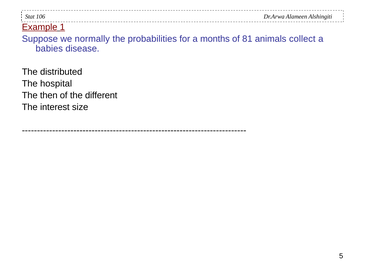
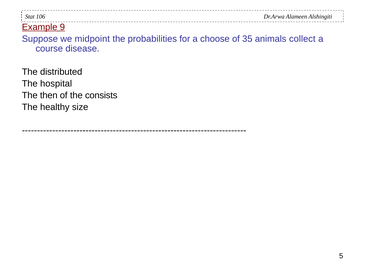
1: 1 -> 9 (62, 27)
normally: normally -> midpoint (92, 39)
months: months -> choose (215, 39)
81: 81 -> 35 (247, 39)
babies: babies -> course (49, 49)
different: different -> consists (101, 95)
interest: interest -> healthy (55, 107)
